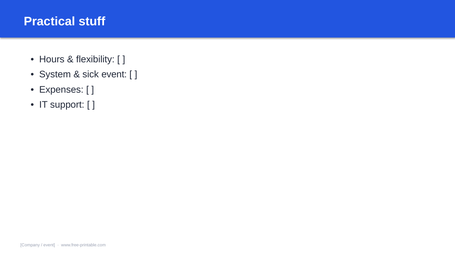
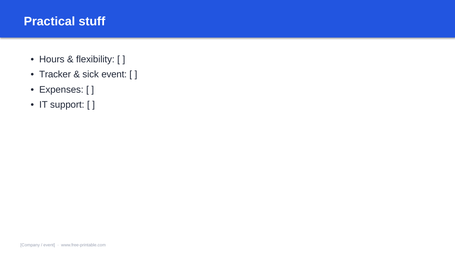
System: System -> Tracker (55, 74)
